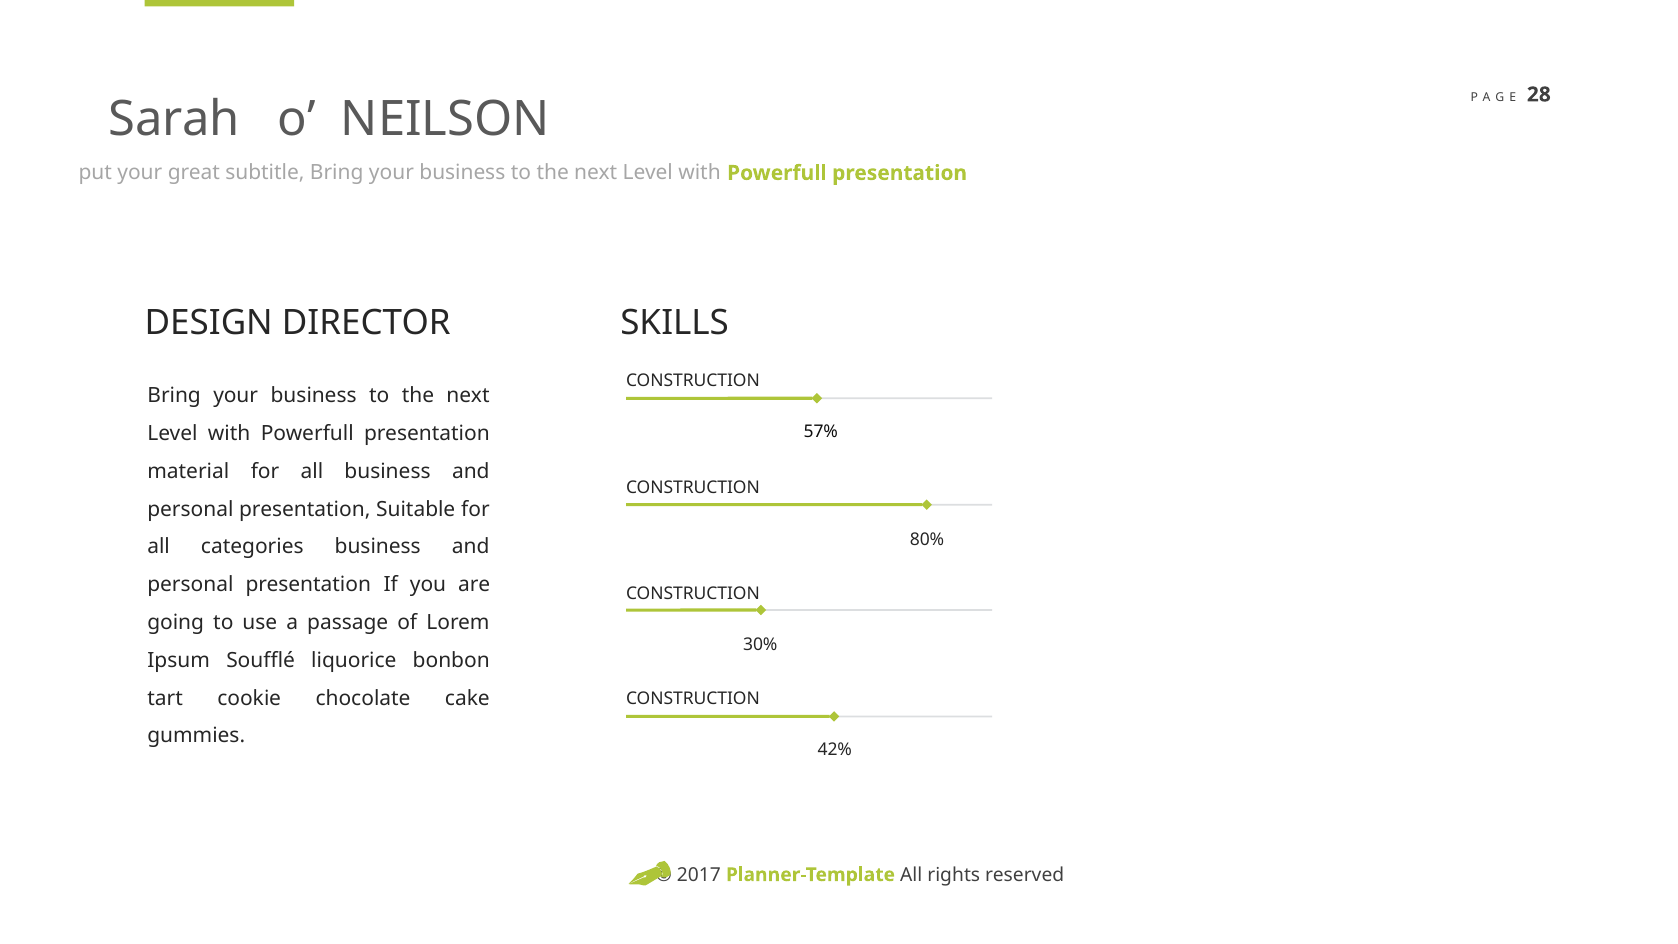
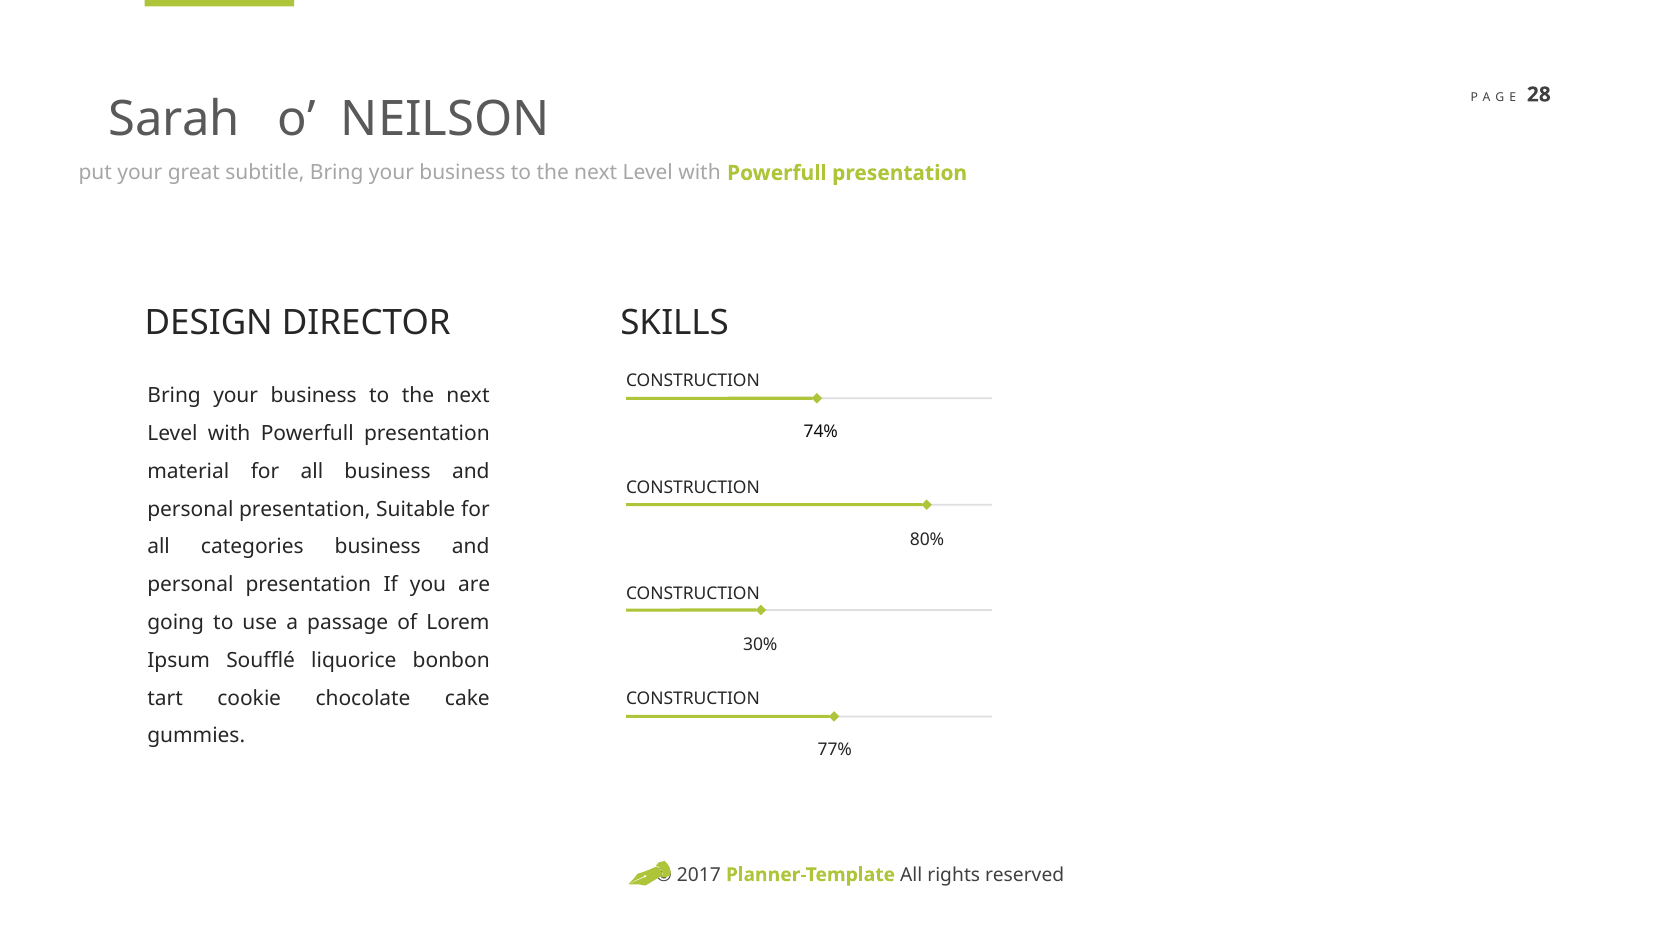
57%: 57% -> 74% (821, 432)
42%: 42% -> 77% (835, 750)
